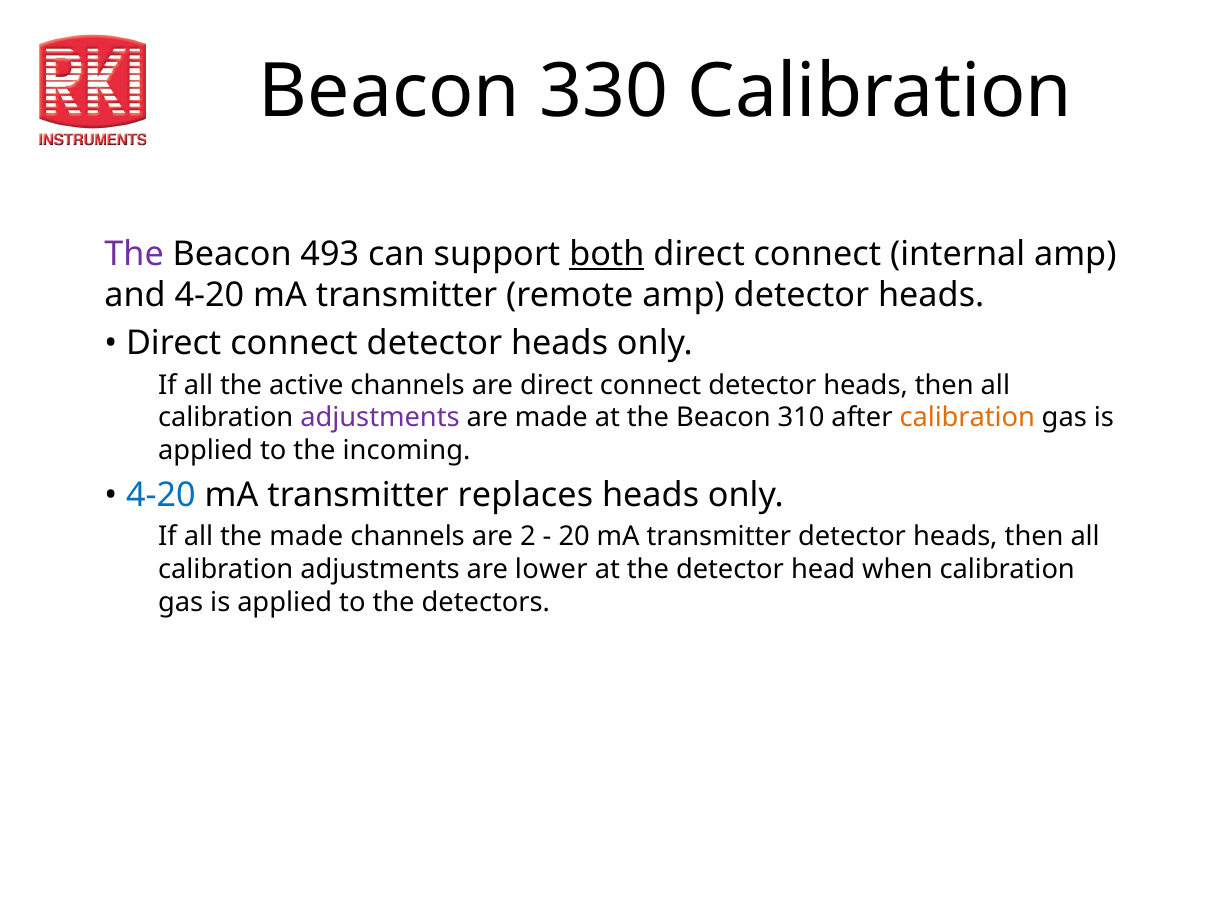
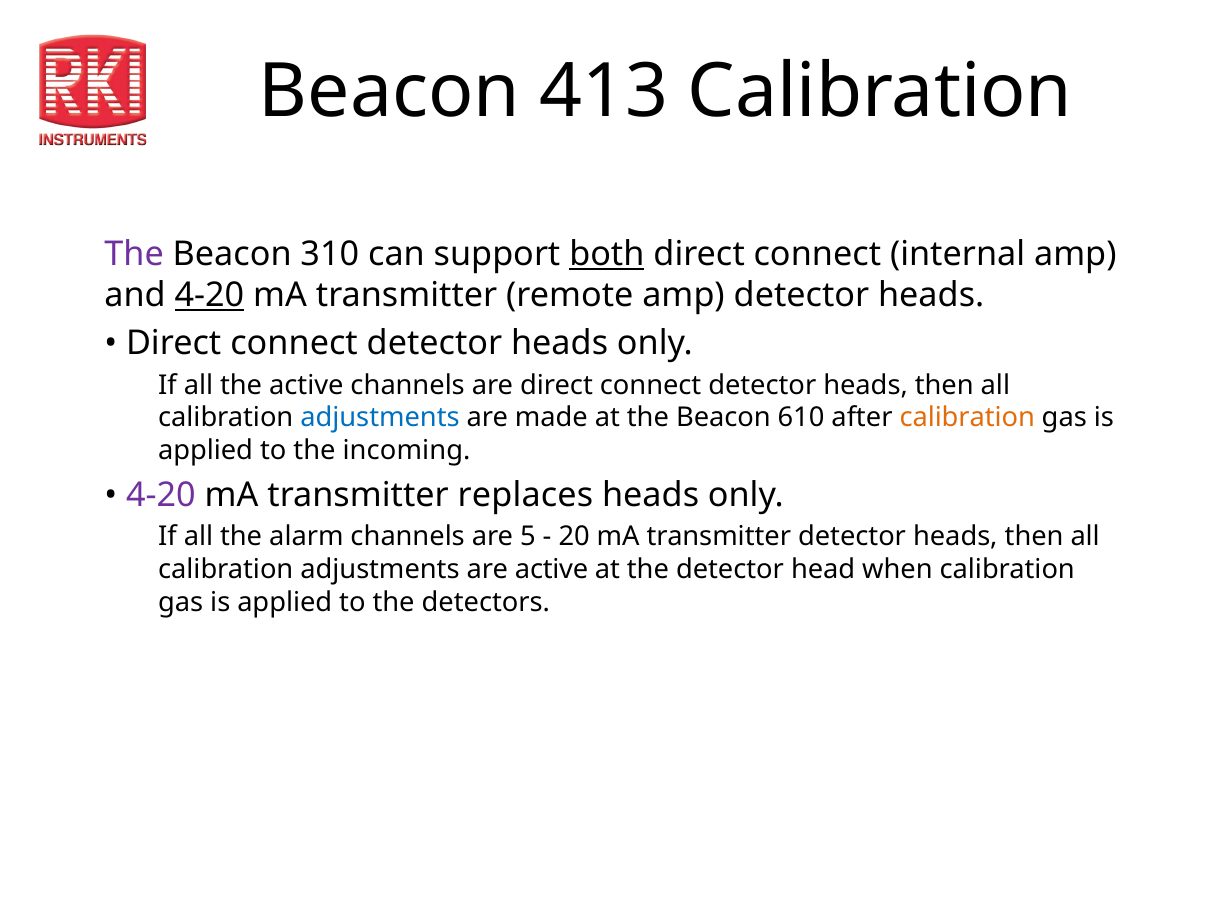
330: 330 -> 413 (604, 91)
493: 493 -> 310 (330, 254)
4-20 underline: none -> present (209, 295)
adjustments colour: purple -> blue (380, 418)
310: 310 -> 610 (801, 418)
4-20 colour: blue -> purple (161, 495)
the made: made -> alarm (306, 537)
2: 2 -> 5 (528, 537)
are lower: lower -> active (552, 569)
